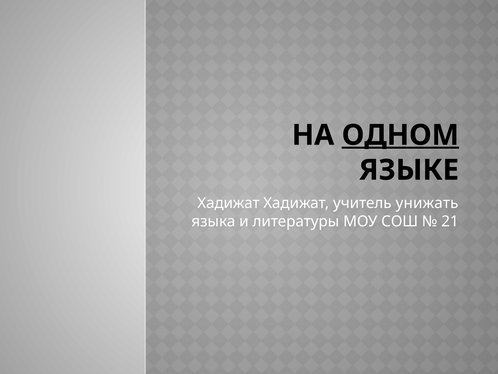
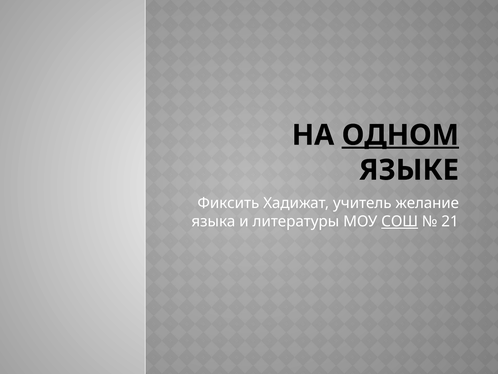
Хадижат: Хадижат -> Фиксить (228, 203)
унижать: унижать -> желание (427, 203)
СОШ underline: none -> present (400, 221)
